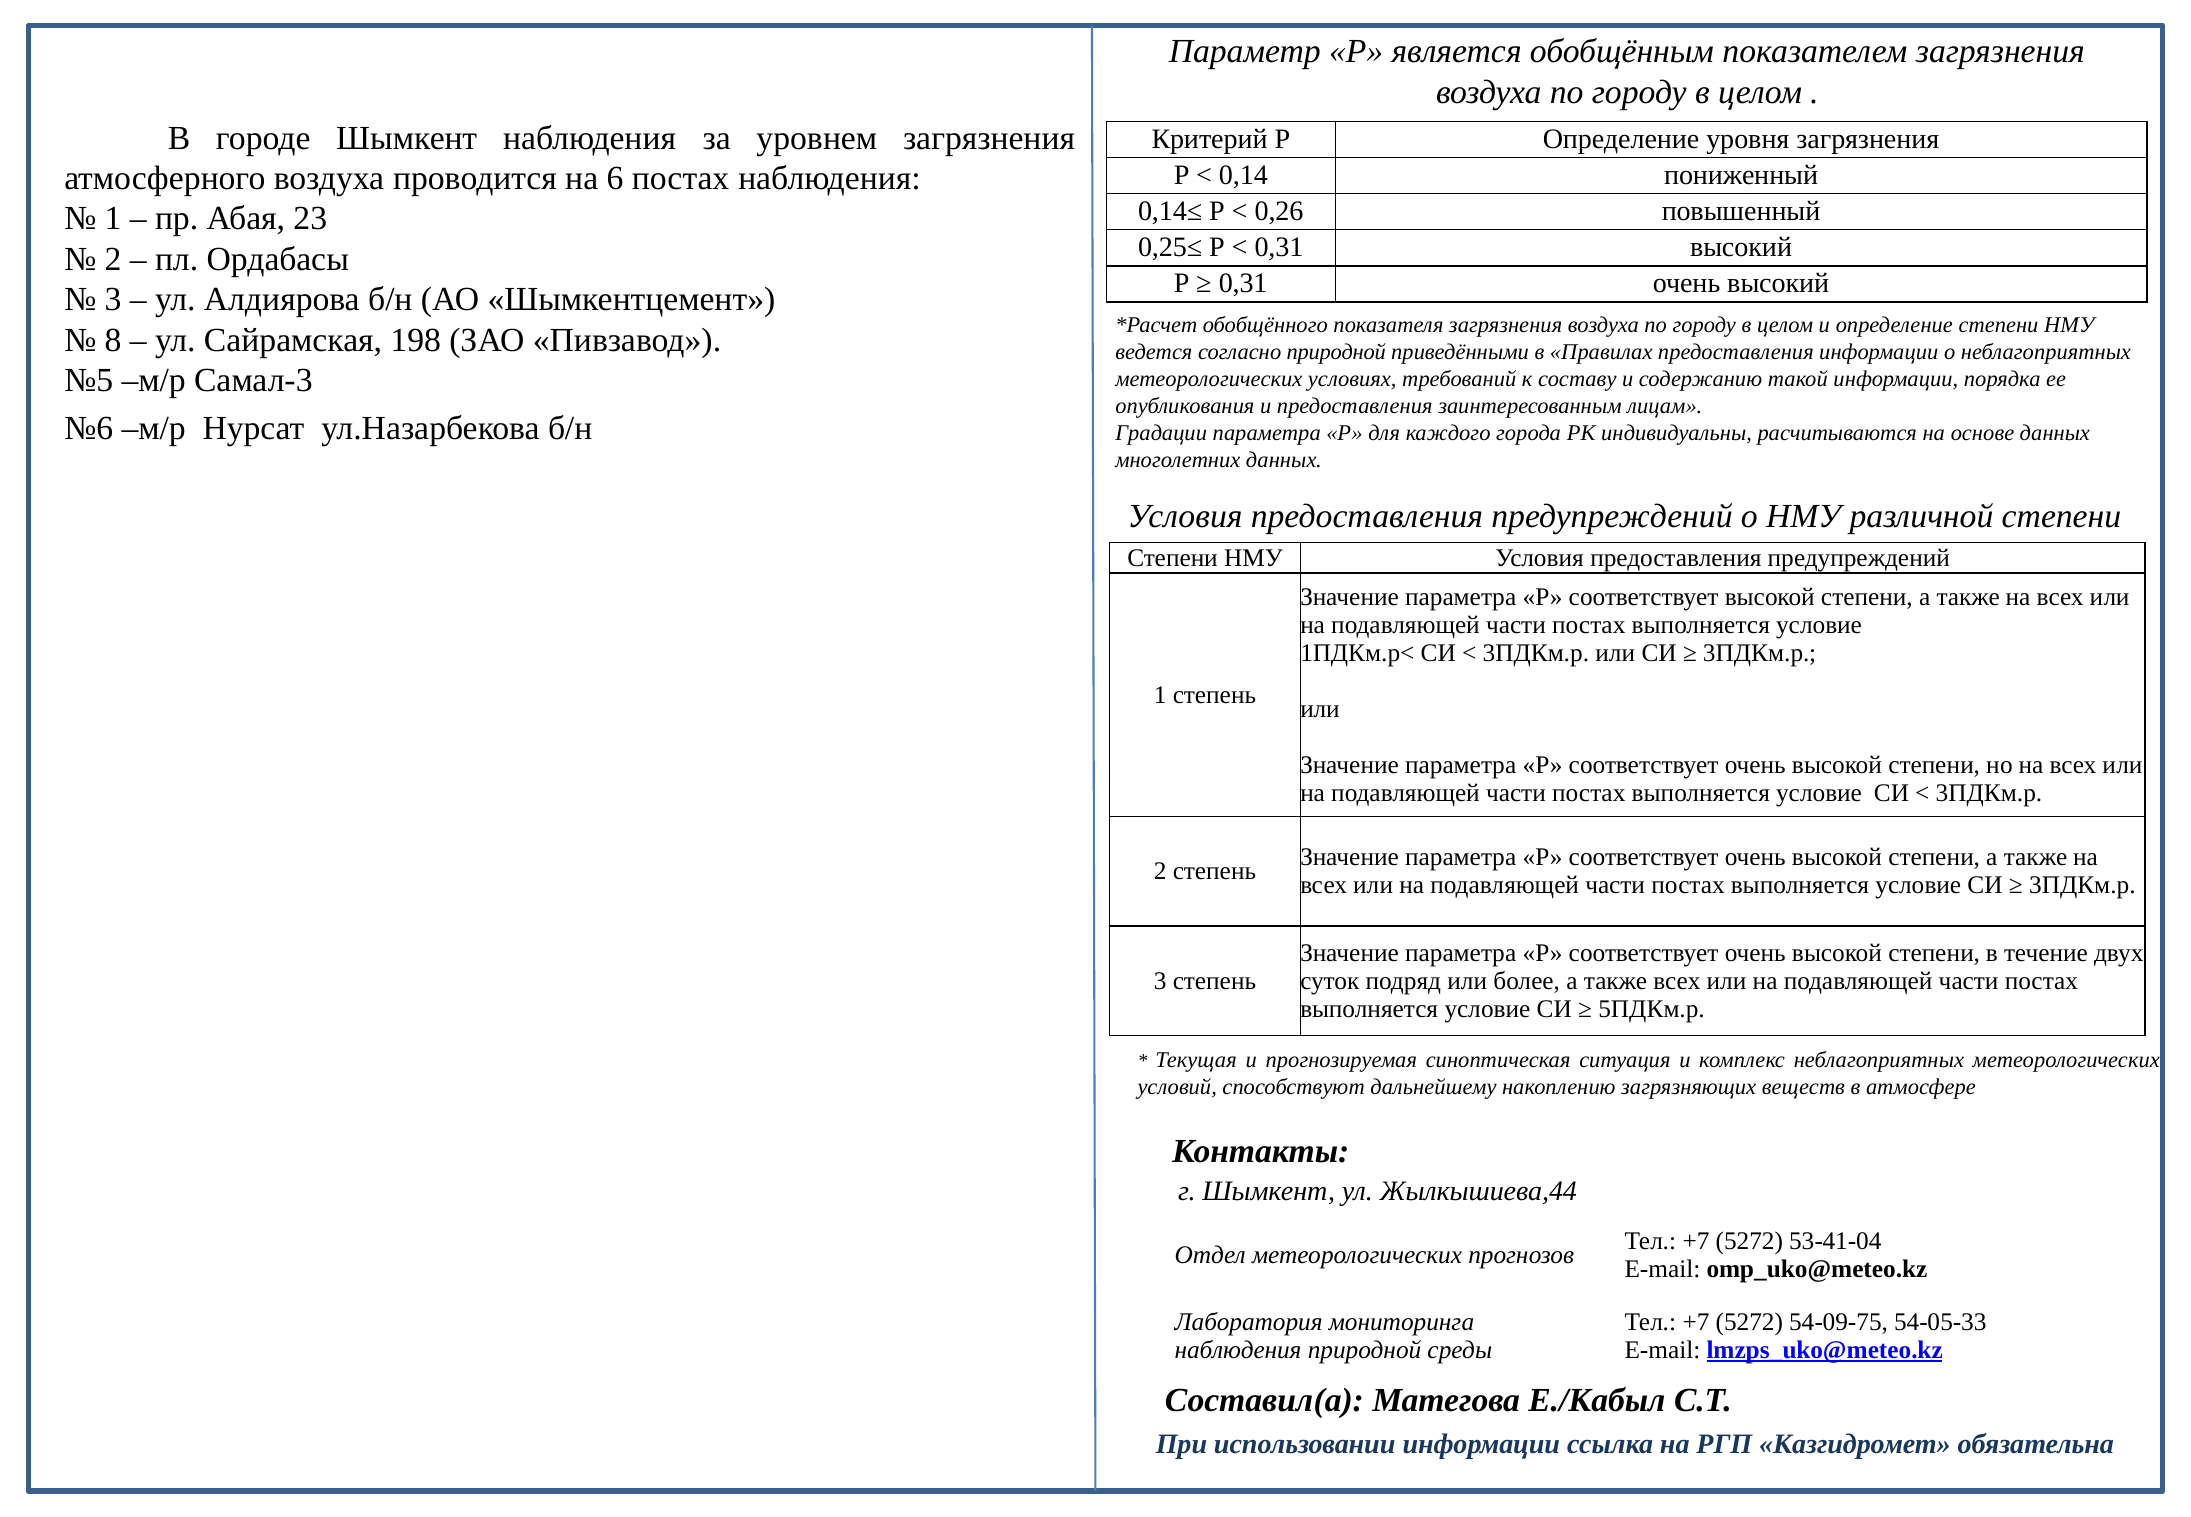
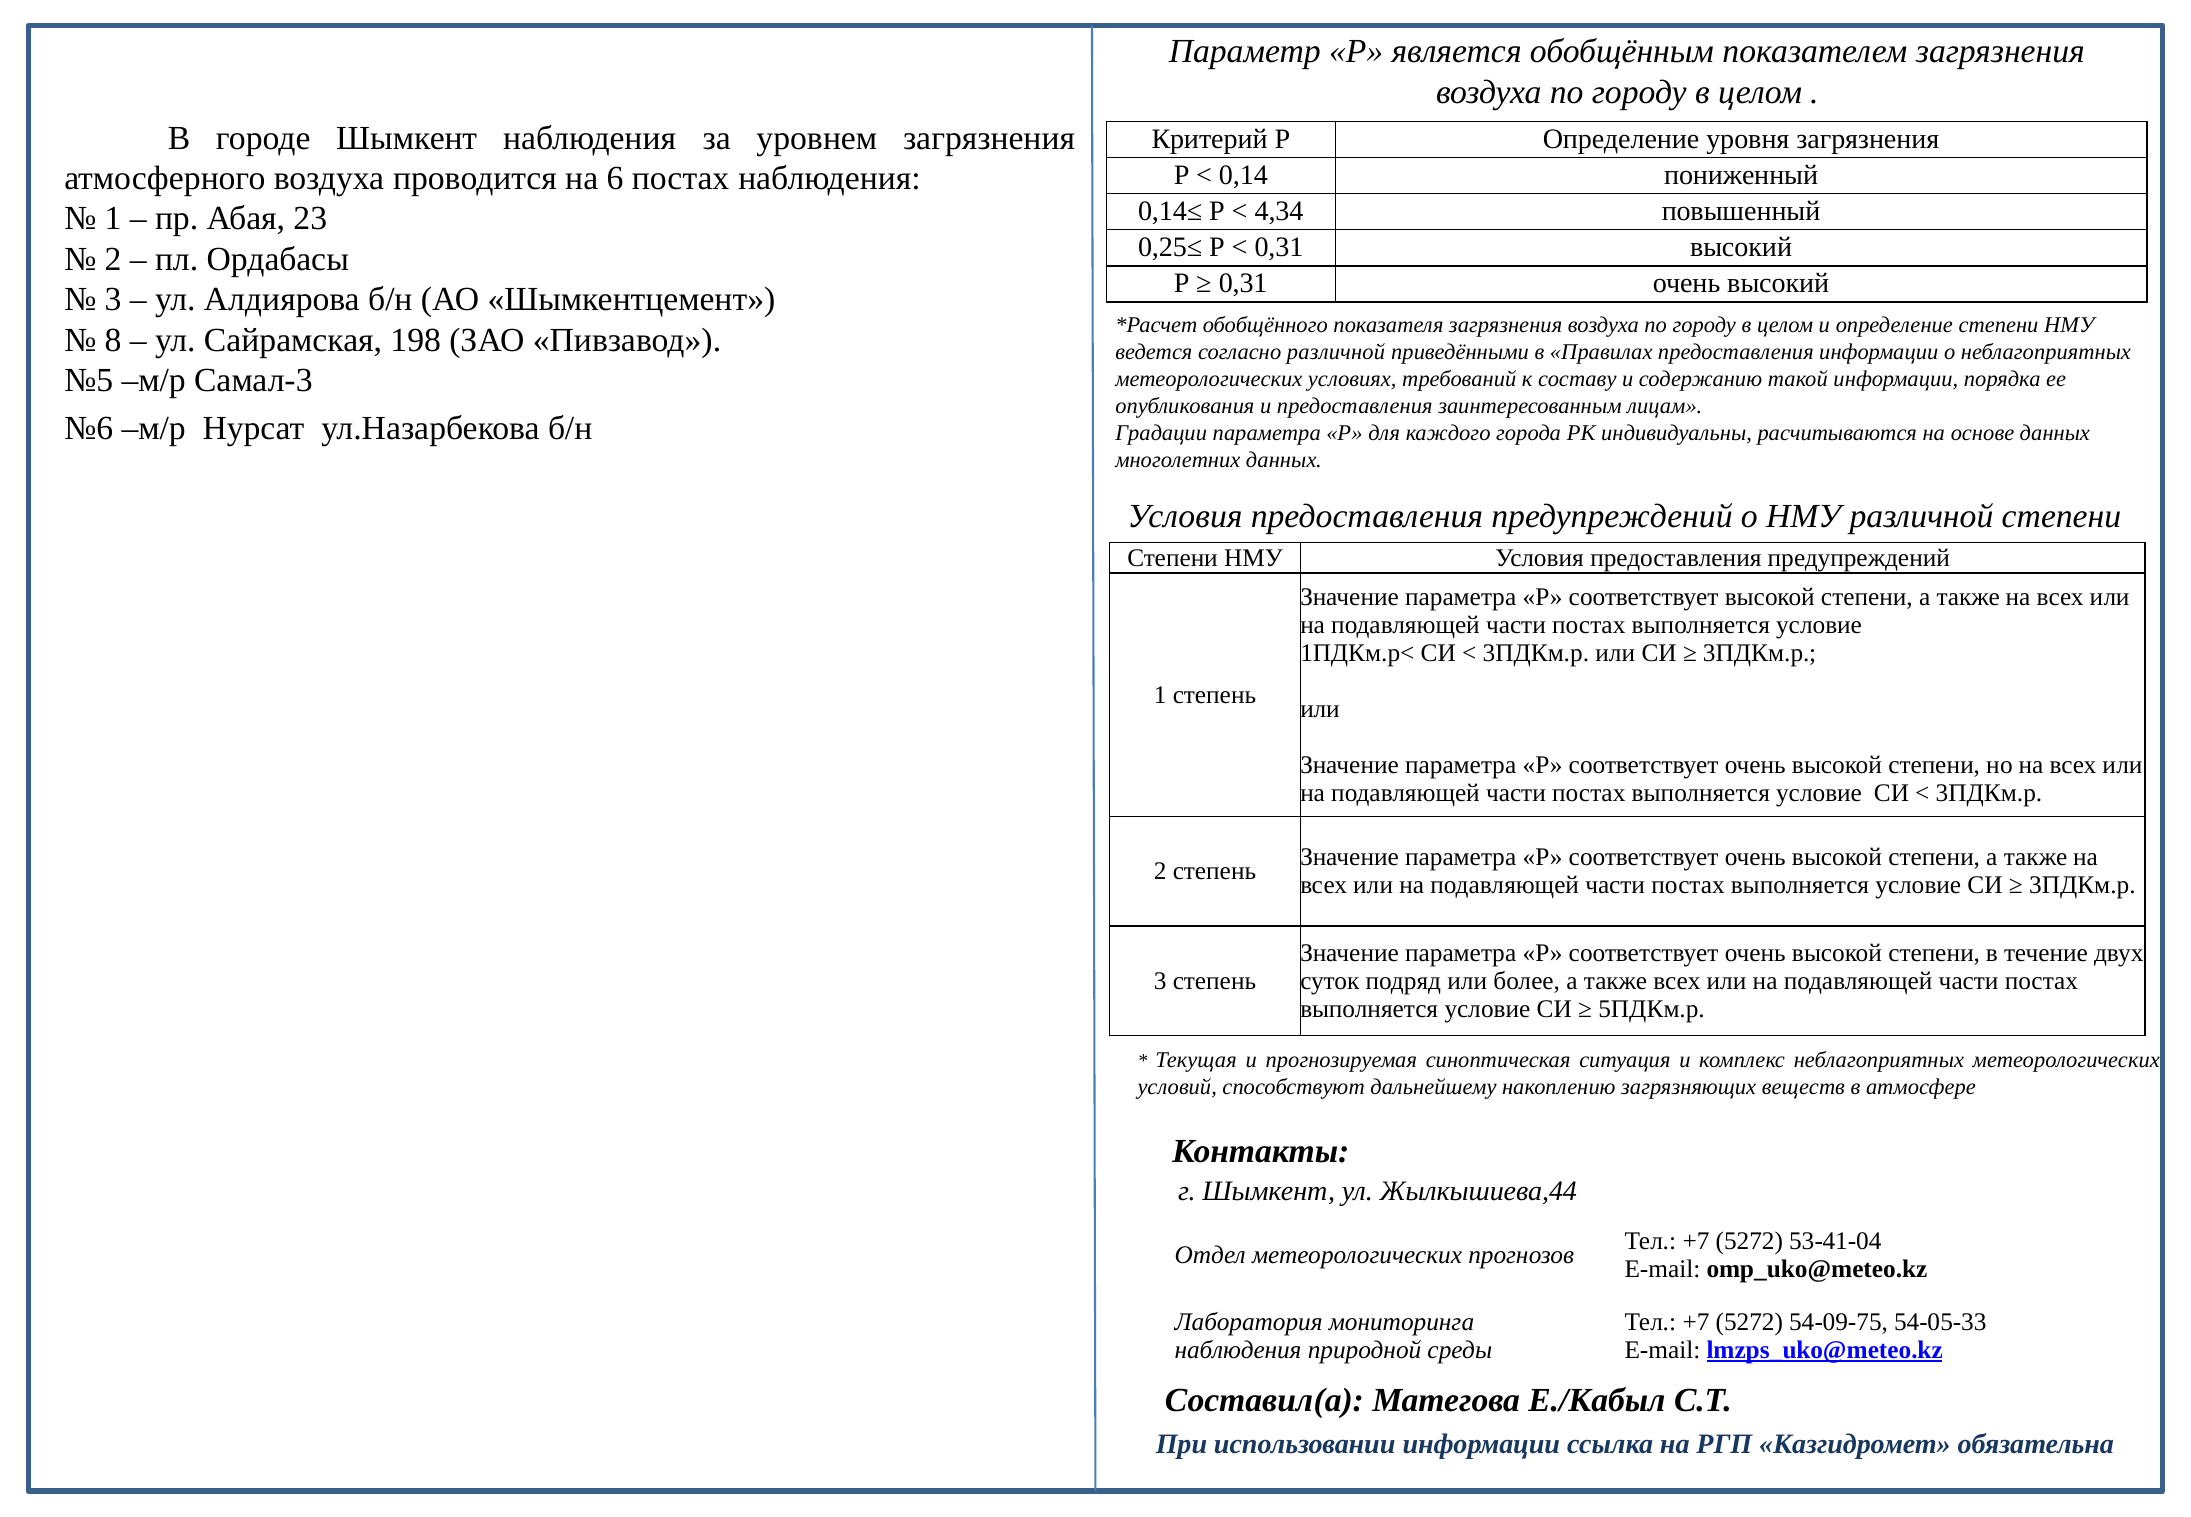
0,26: 0,26 -> 4,34 (1279, 211)
согласно природной: природной -> различной (1336, 352)
